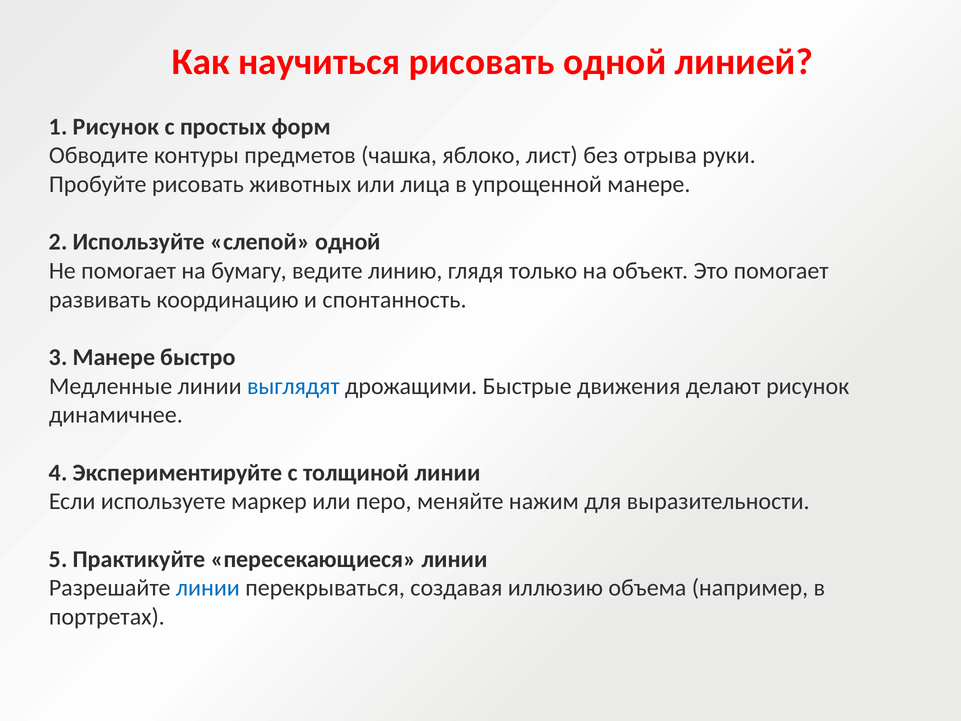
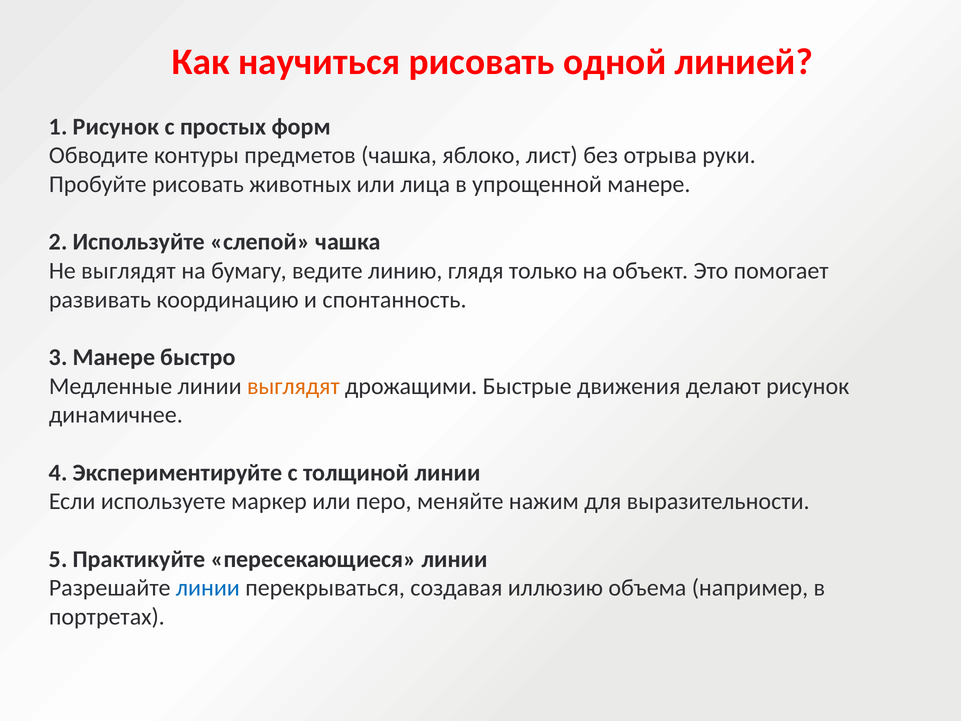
слепой одной: одной -> чашка (348, 242)
Не помогает: помогает -> выглядят (129, 271)
выглядят colour: blue -> orange (293, 386)
